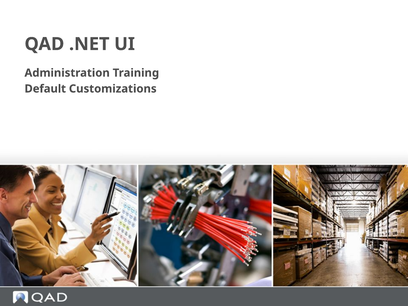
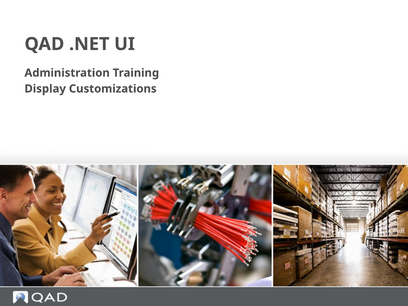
Default: Default -> Display (45, 89)
